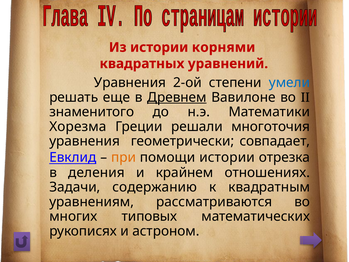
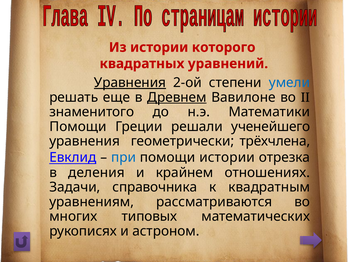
корнями: корнями -> которого (224, 47)
Уравнения underline: none -> present (130, 83)
Хорезма: Хорезма -> Помощи (78, 126)
многоточия: многоточия -> ученейшего (271, 126)
совпадает: совпадает -> трёхчлена (275, 141)
при colour: orange -> blue (123, 157)
содержанию: содержанию -> справочника (155, 187)
